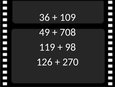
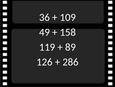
708: 708 -> 158 (68, 32)
98: 98 -> 89 (70, 47)
270: 270 -> 286 (70, 62)
